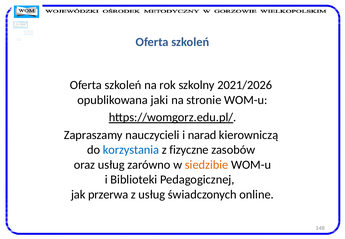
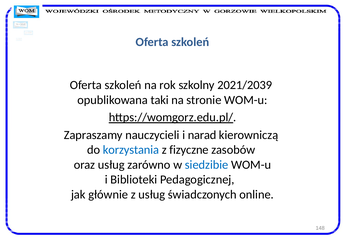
2021/2026: 2021/2026 -> 2021/2039 (245, 85)
jaki: jaki -> taki (160, 100)
siedzibie colour: orange -> blue (207, 165)
przerwa: przerwa -> głównie (108, 194)
